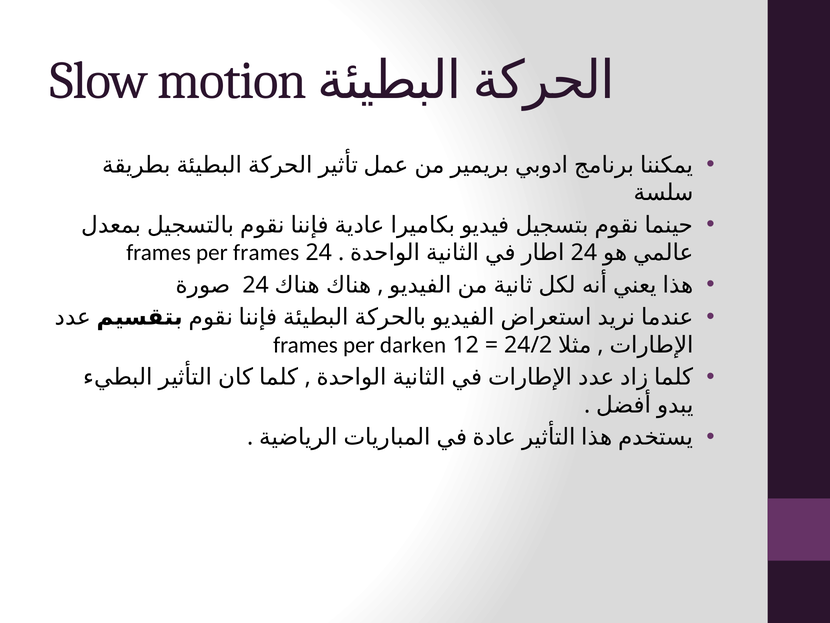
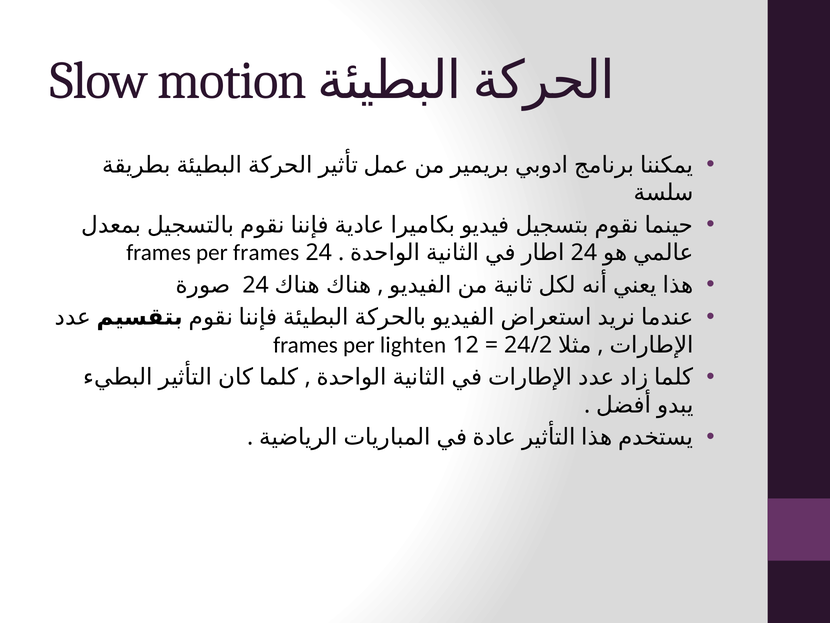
darken: darken -> lighten (413, 345)
